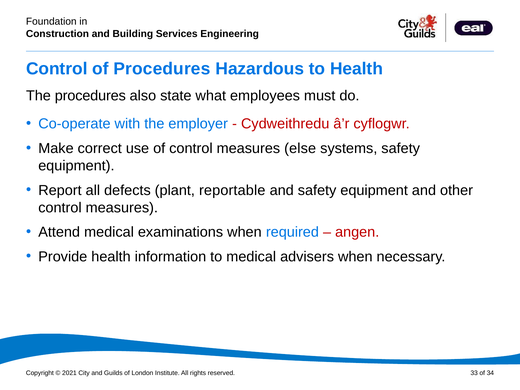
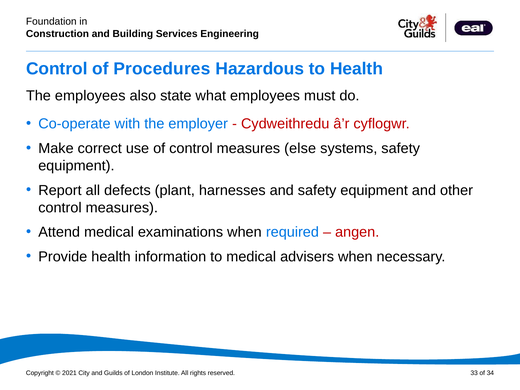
The procedures: procedures -> employees (90, 96)
reportable: reportable -> harnesses (232, 190)
